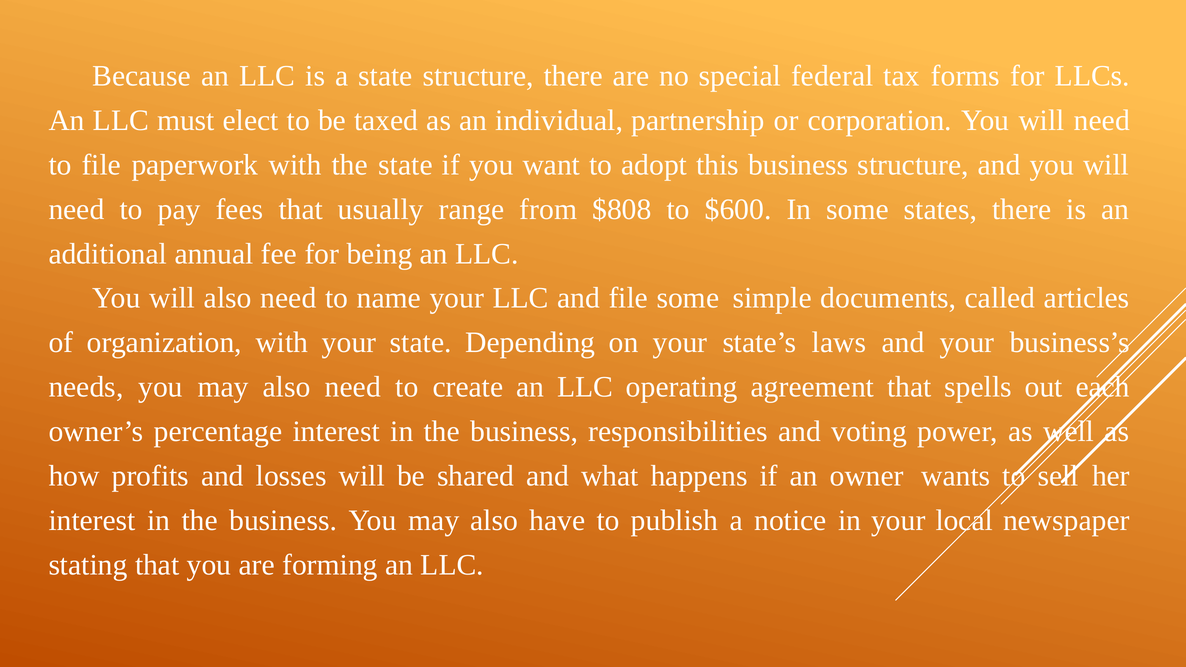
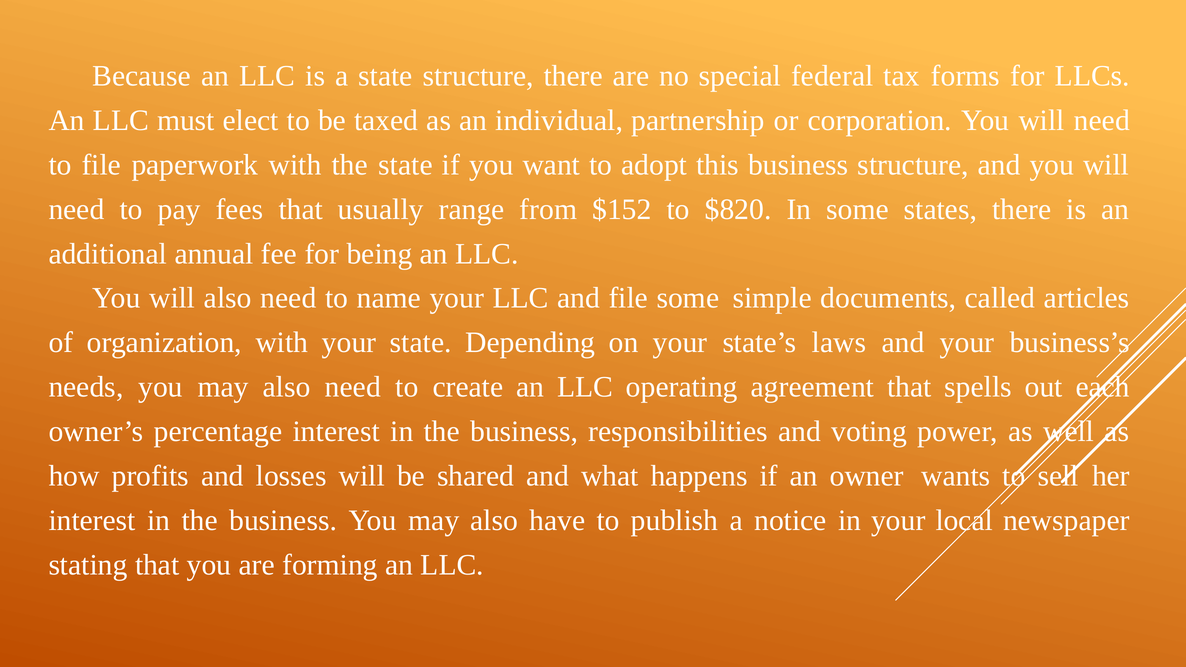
$808: $808 -> $152 (622, 209)
$600: $600 -> $820 (738, 209)
